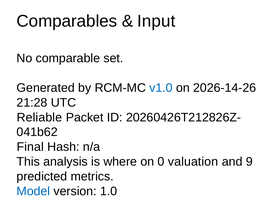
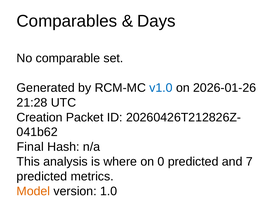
Input: Input -> Days (156, 21)
2026-14-26: 2026-14-26 -> 2026-01-26 (225, 88)
Reliable: Reliable -> Creation (40, 117)
0 valuation: valuation -> predicted (193, 162)
9: 9 -> 7 (249, 162)
Model colour: blue -> orange (33, 191)
